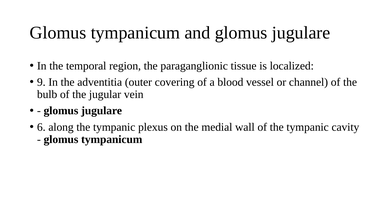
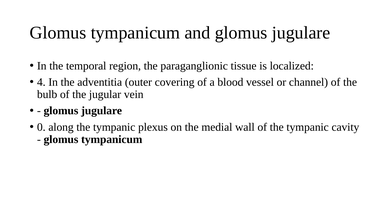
9: 9 -> 4 (41, 82)
6: 6 -> 0 (41, 127)
